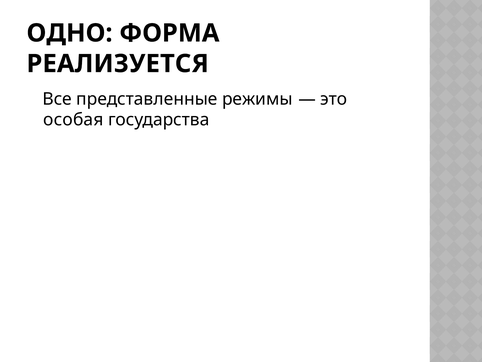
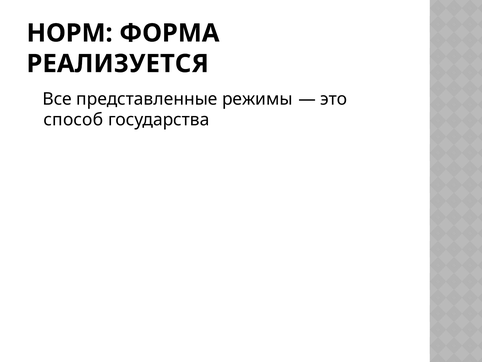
ОДНО: ОДНО -> НОРМ (70, 33)
особая: особая -> способ (73, 120)
